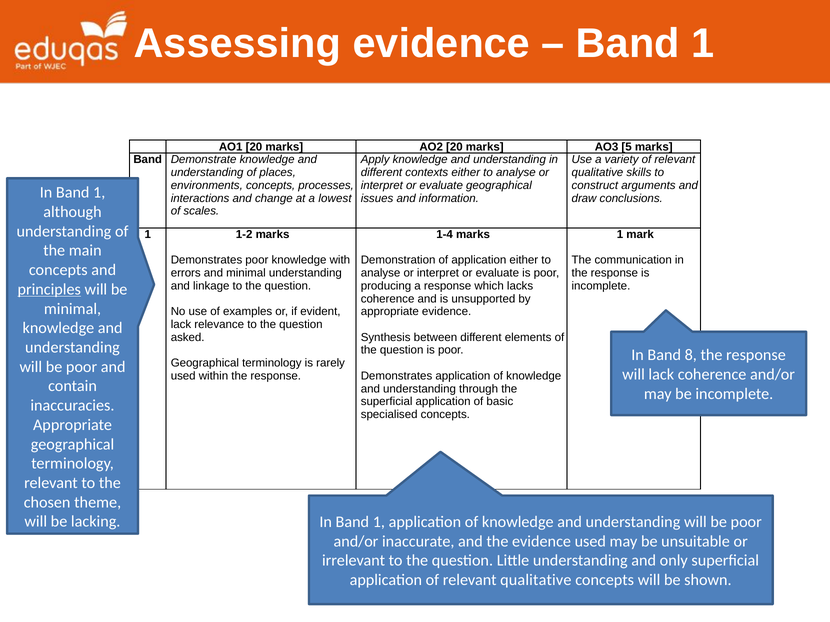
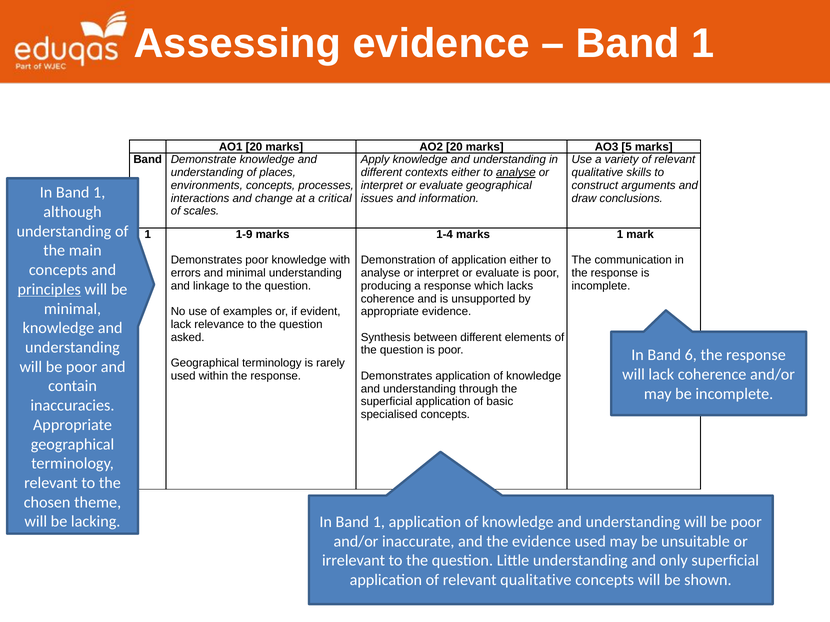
analyse underline: none -> present (516, 173)
lowest: lowest -> critical (335, 198)
1-2: 1-2 -> 1-9 (244, 235)
8: 8 -> 6 (691, 355)
